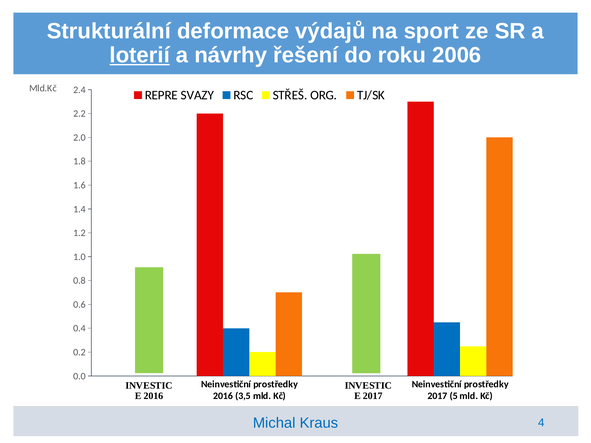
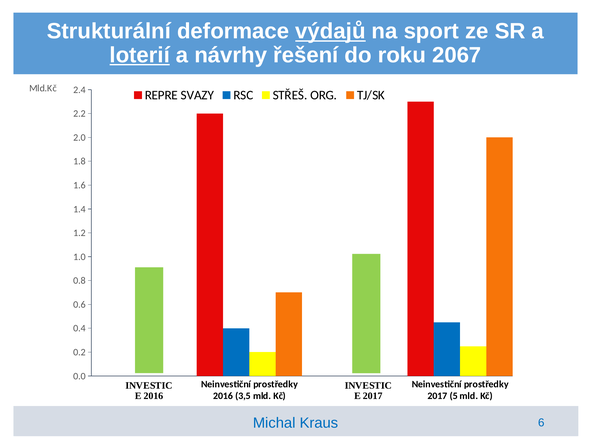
výdajů underline: none -> present (330, 31)
2006: 2006 -> 2067 (457, 55)
4: 4 -> 6 (541, 423)
